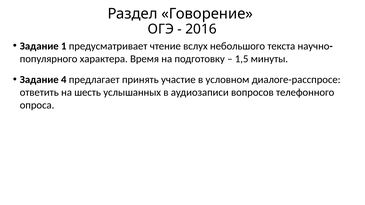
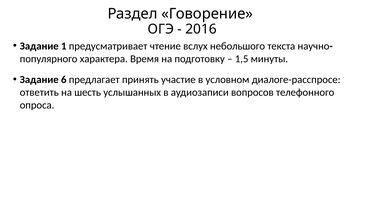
4: 4 -> 6 (64, 80)
